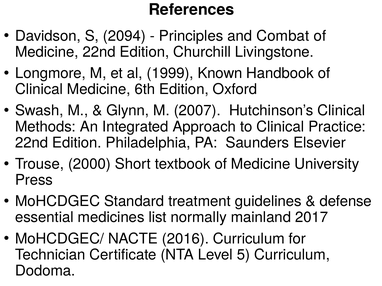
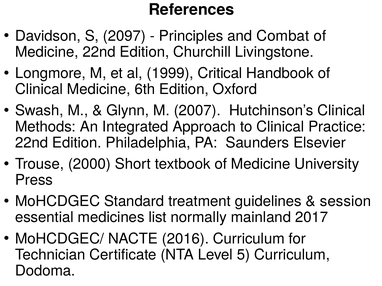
2094: 2094 -> 2097 (124, 36)
Known: Known -> Critical (220, 73)
defense: defense -> session (346, 202)
